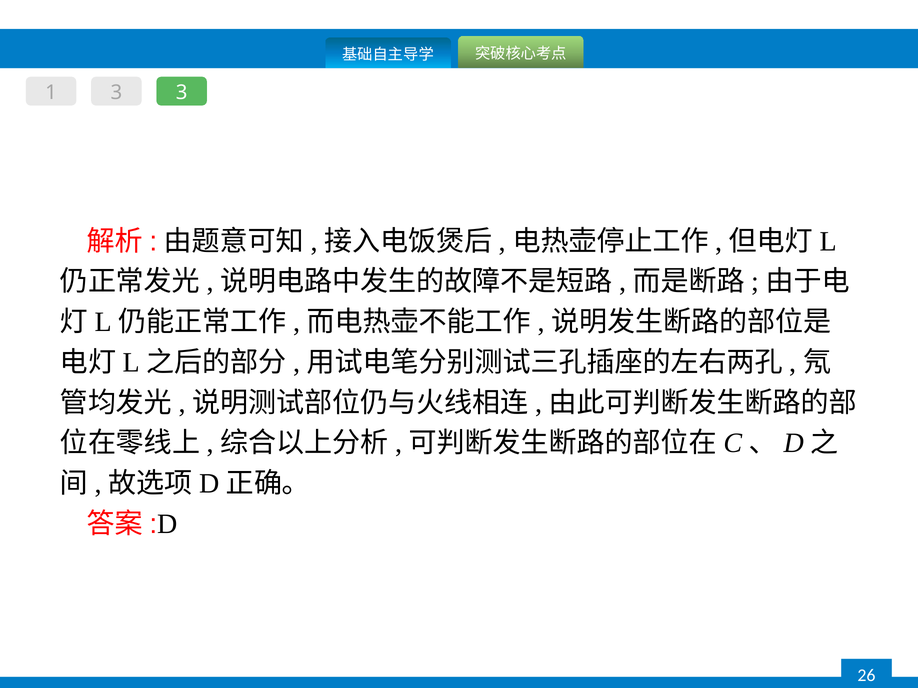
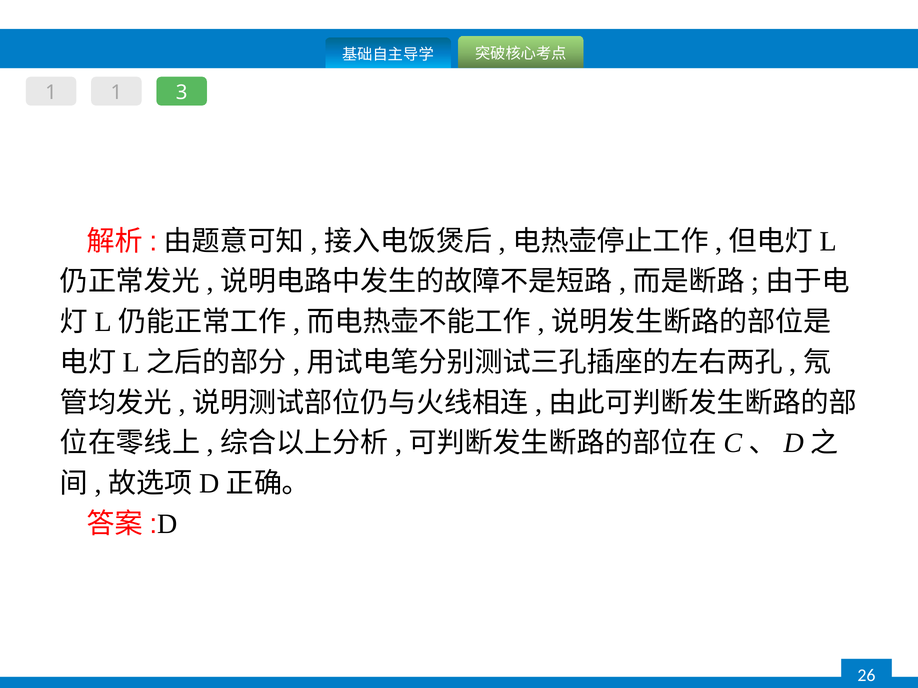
1 3: 3 -> 1 (116, 93)
